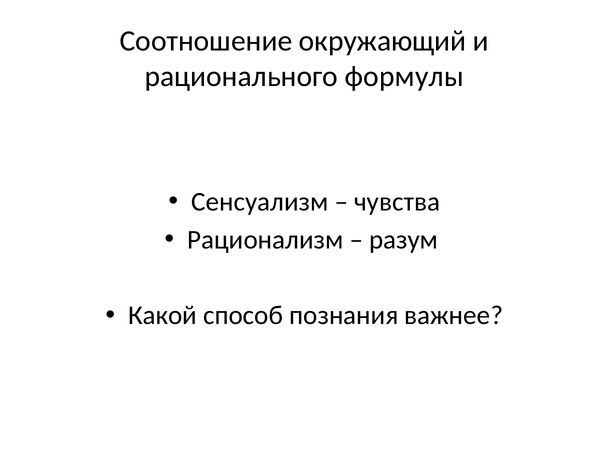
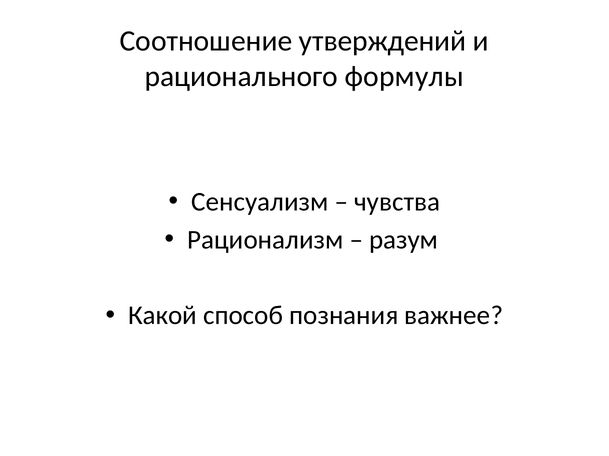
окружающий: окружающий -> утверждений (383, 41)
